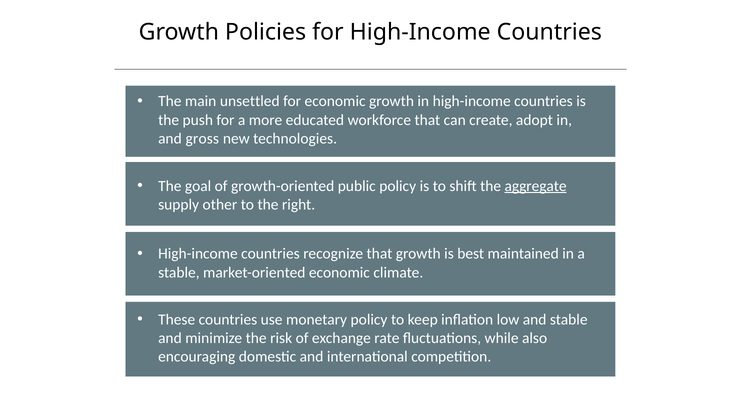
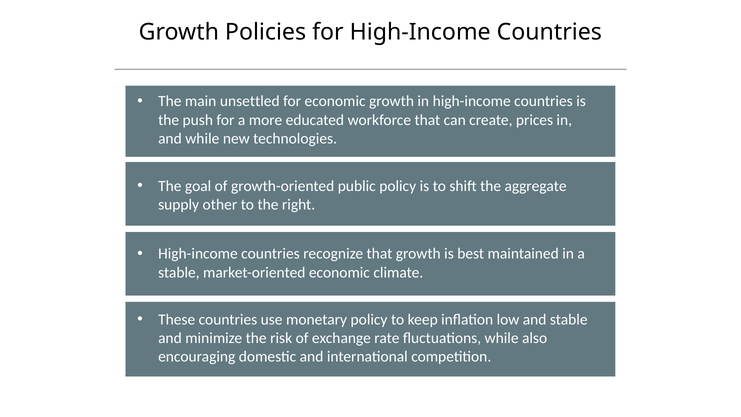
adopt: adopt -> prices (535, 120)
and gross: gross -> while (202, 138)
aggregate underline: present -> none (536, 186)
